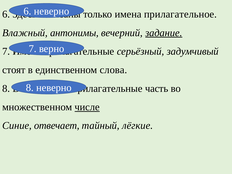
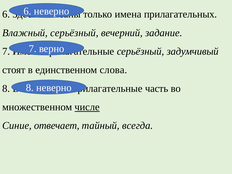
прилагательное: прилагательное -> прилагательных (181, 14)
Влажный антонимы: антонимы -> серьёзный (74, 33)
задание underline: present -> none (164, 33)
лёгкие: лёгкие -> всегда (138, 126)
